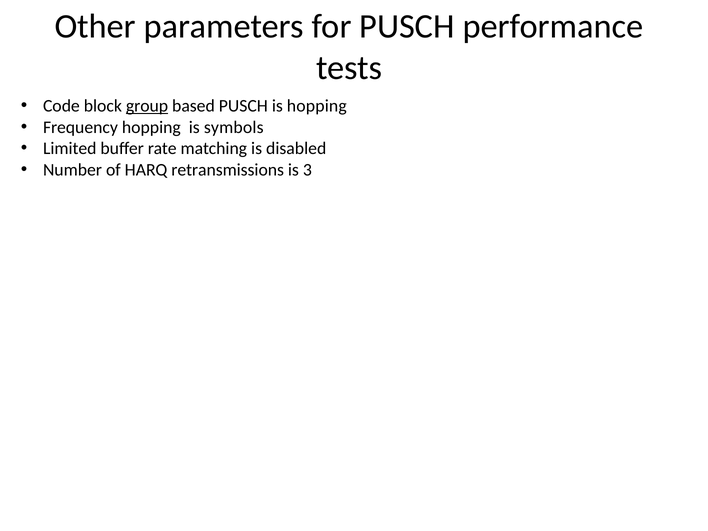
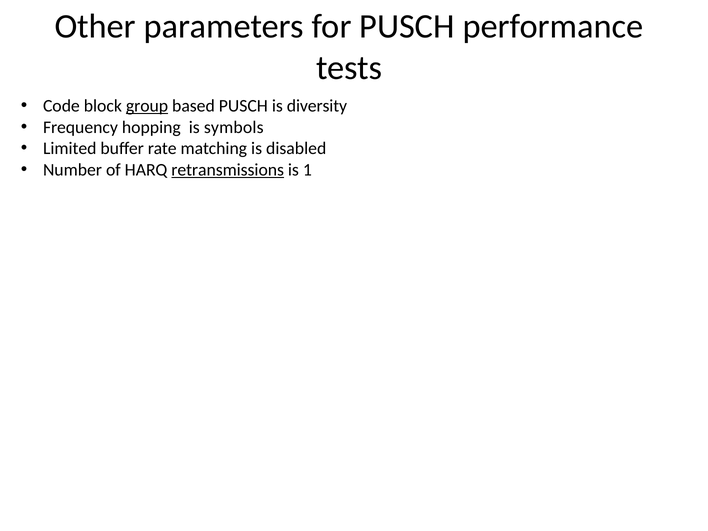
is hopping: hopping -> diversity (317, 106)
retransmissions underline: none -> present (228, 170)
3: 3 -> 1 (307, 170)
